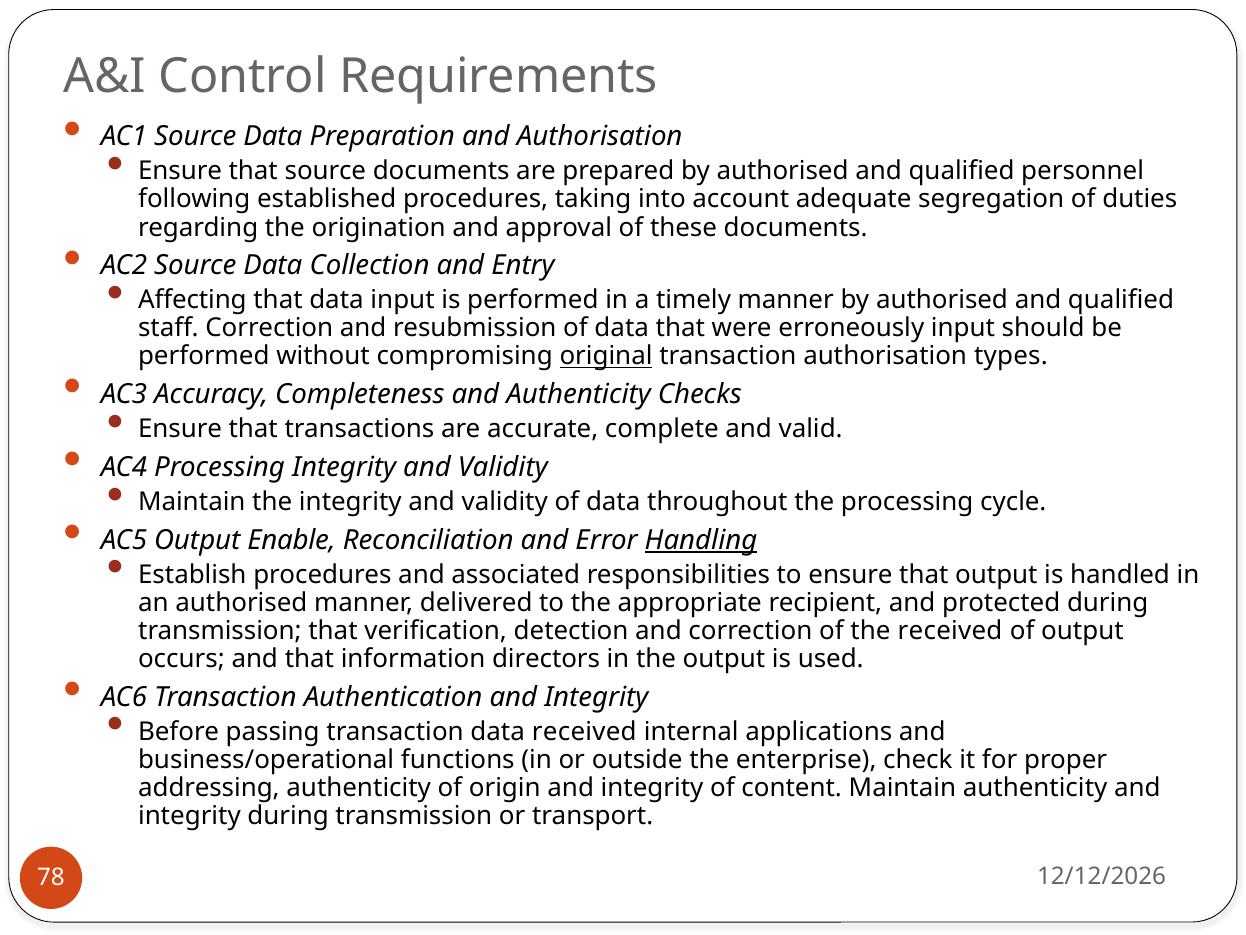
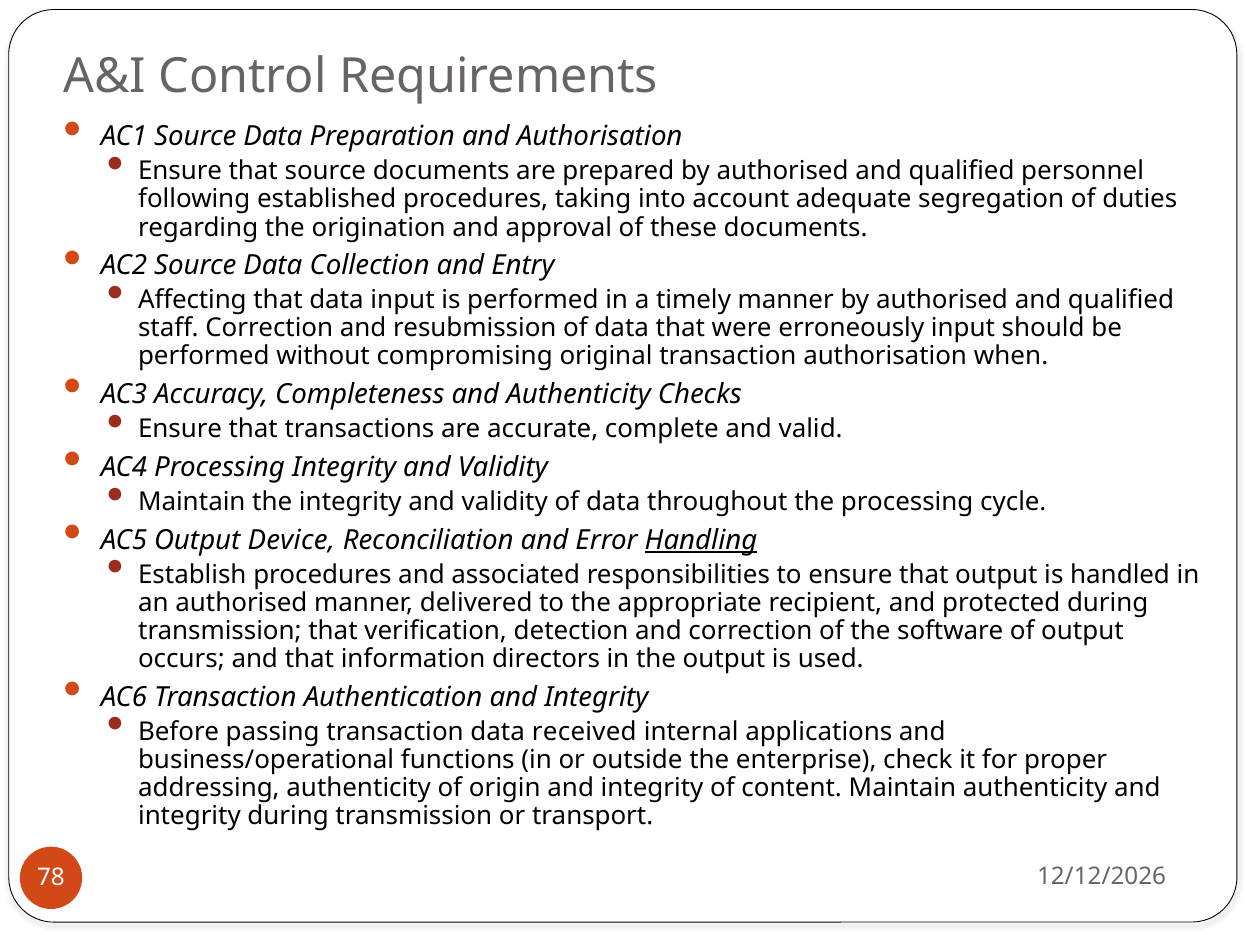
original underline: present -> none (606, 356)
types: types -> when (1011, 356)
Enable: Enable -> Device (291, 540)
the received: received -> software (950, 630)
